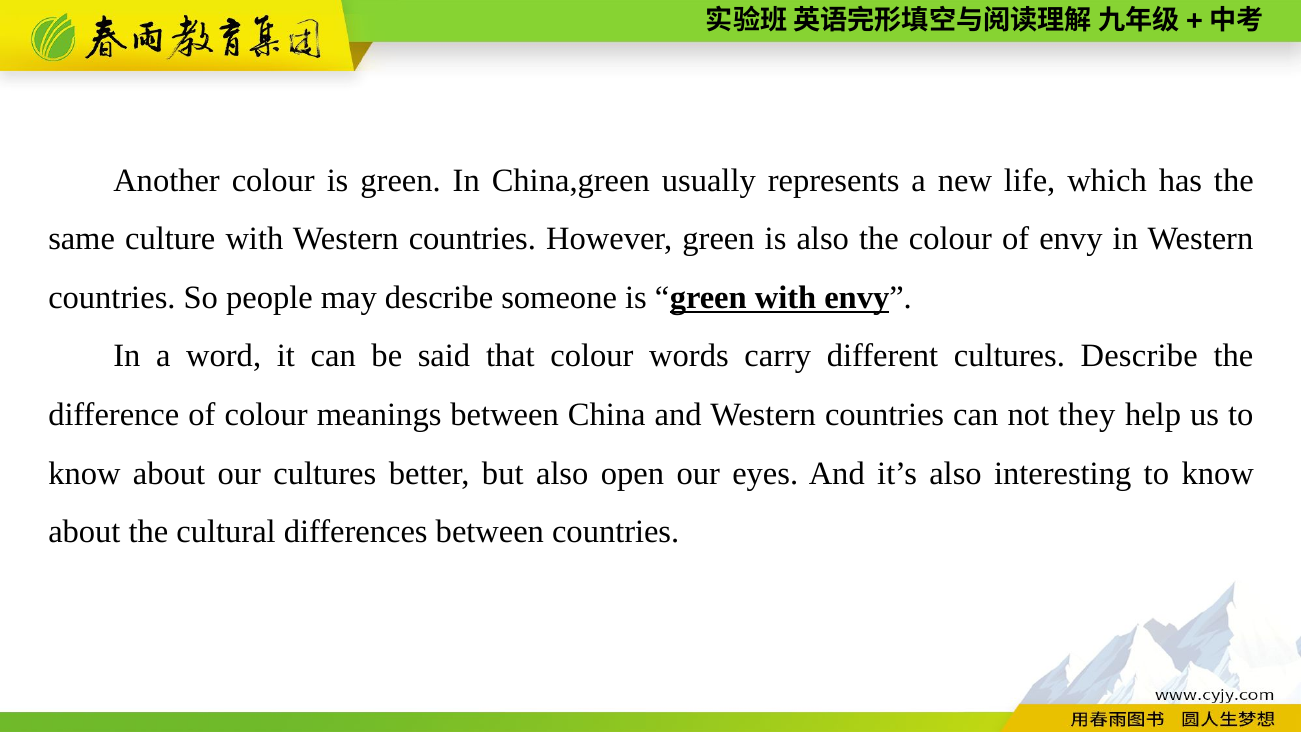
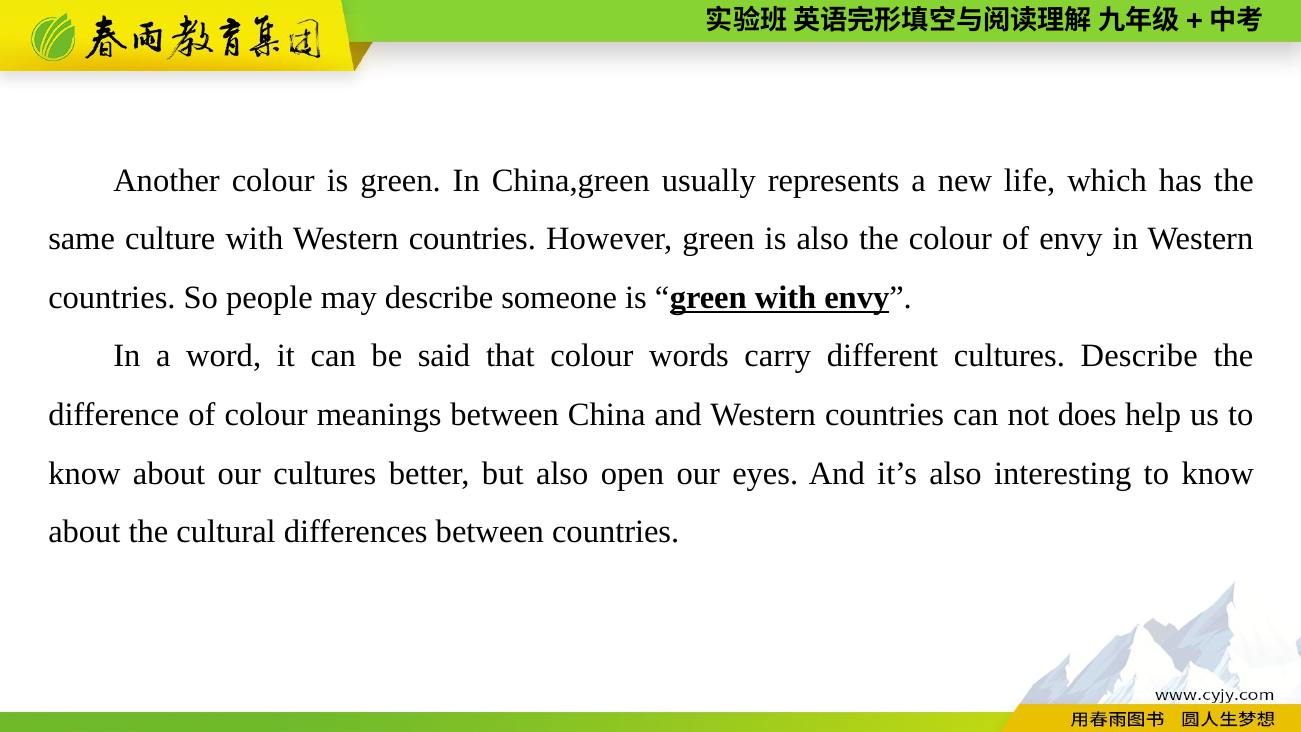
they: they -> does (1087, 415)
